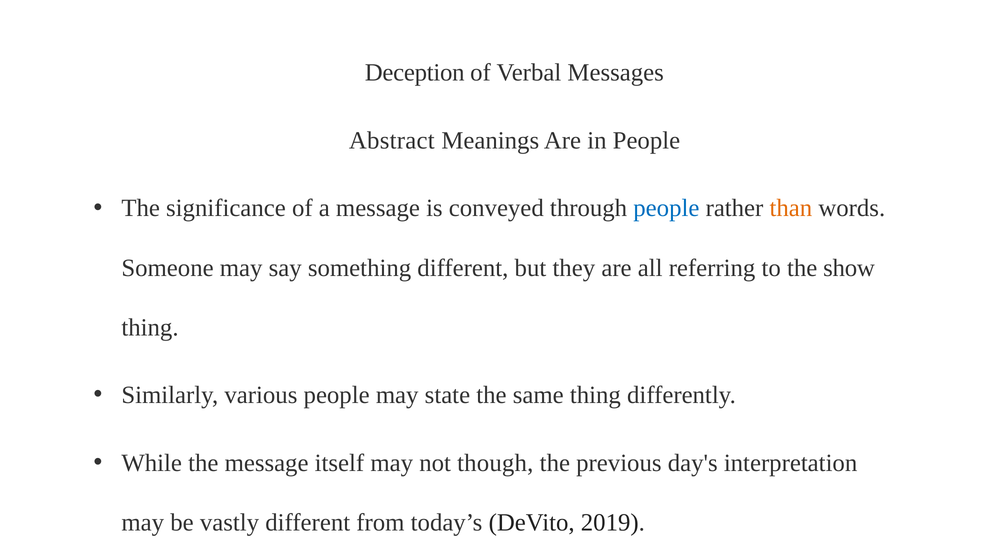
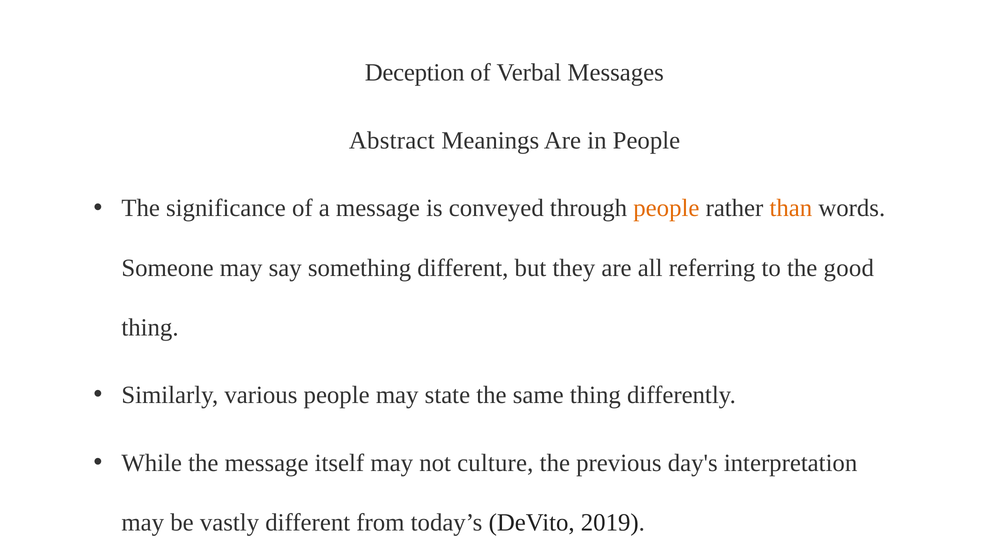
people colour: blue -> orange (666, 208)
show: show -> good (849, 268)
though: though -> culture (495, 463)
